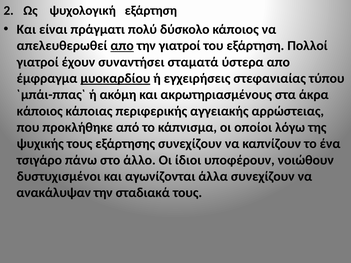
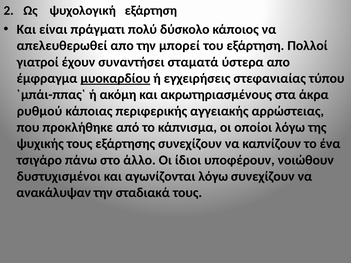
απο underline: present -> none (122, 46)
την γιατροί: γιατροί -> μπορεί (180, 46)
κάποιος: κάποιος -> ρυθμού (40, 111)
αγωνίζονται άλλα: άλλα -> λόγω (213, 177)
